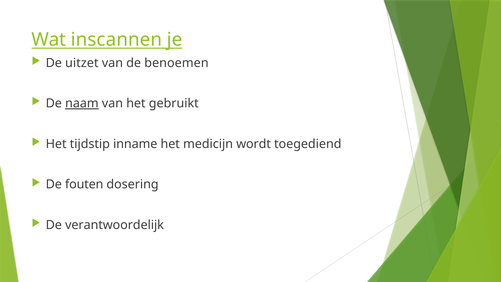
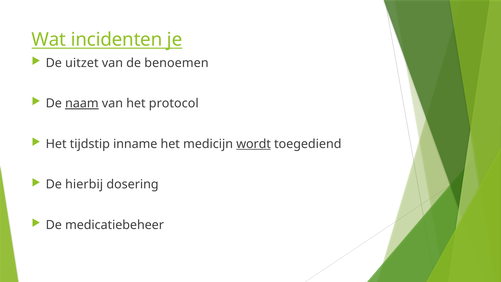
inscannen: inscannen -> incidenten (117, 40)
gebruikt: gebruikt -> protocol (174, 103)
wordt underline: none -> present (254, 144)
fouten: fouten -> hierbij (84, 184)
verantwoordelijk: verantwoordelijk -> medicatiebeheer (115, 225)
